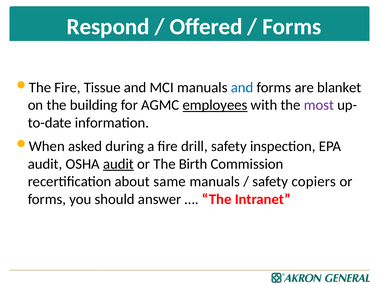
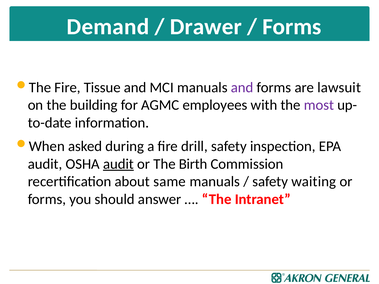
Respond: Respond -> Demand (108, 27)
Offered: Offered -> Drawer (206, 27)
and colour: blue -> purple (242, 88)
blanket: blanket -> lawsuit (339, 88)
employees underline: present -> none (215, 105)
copiers: copiers -> waiting (314, 182)
